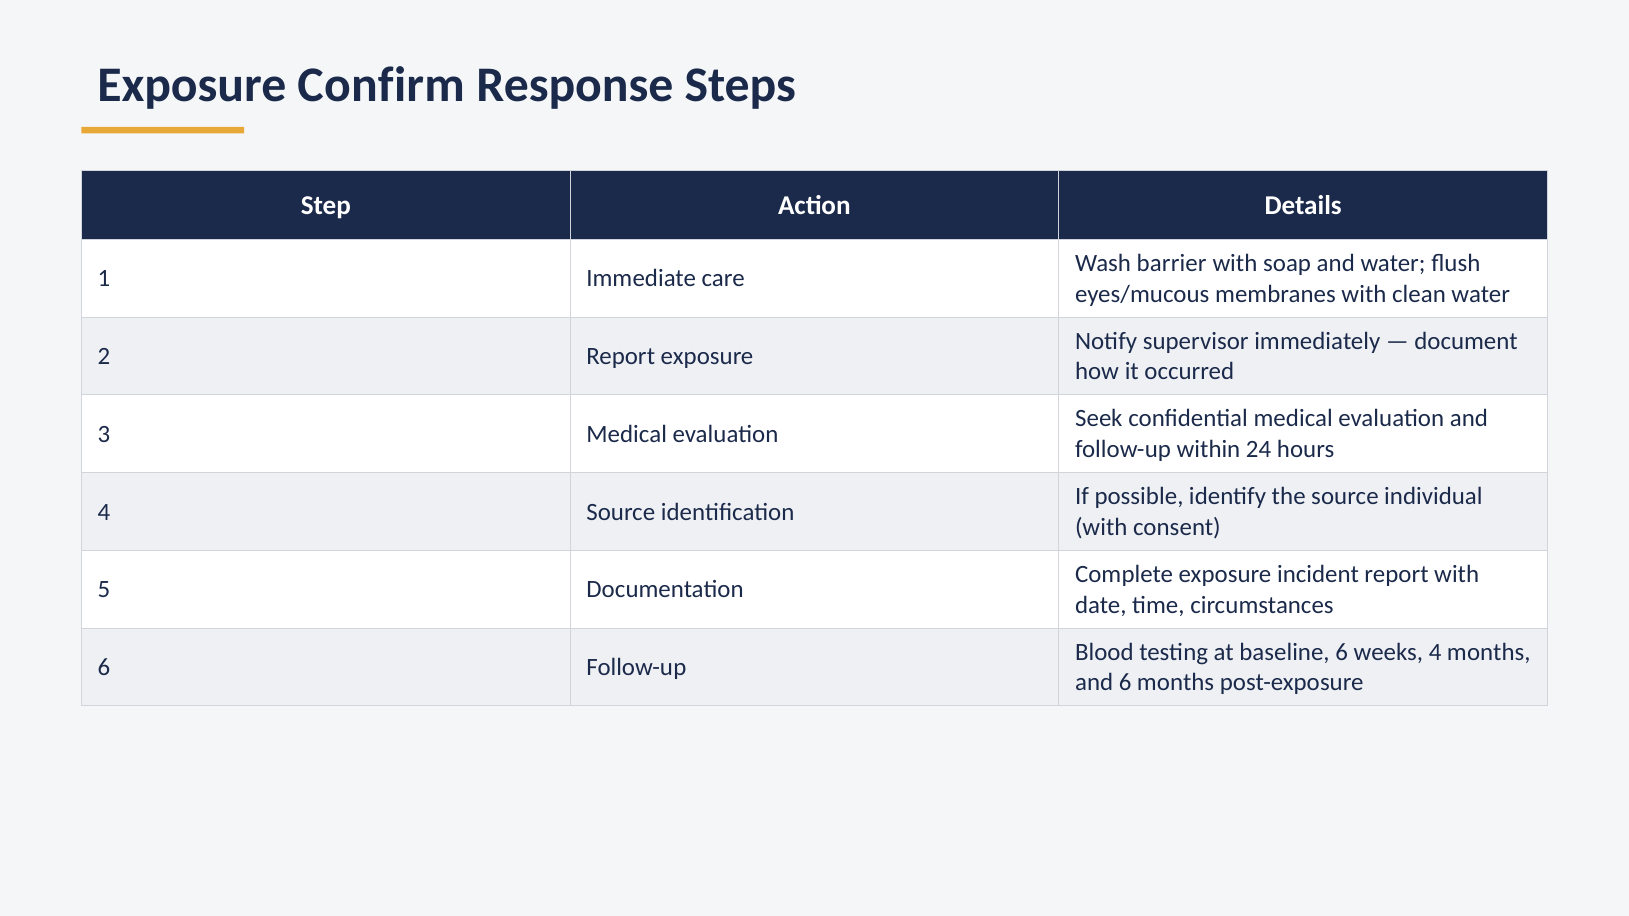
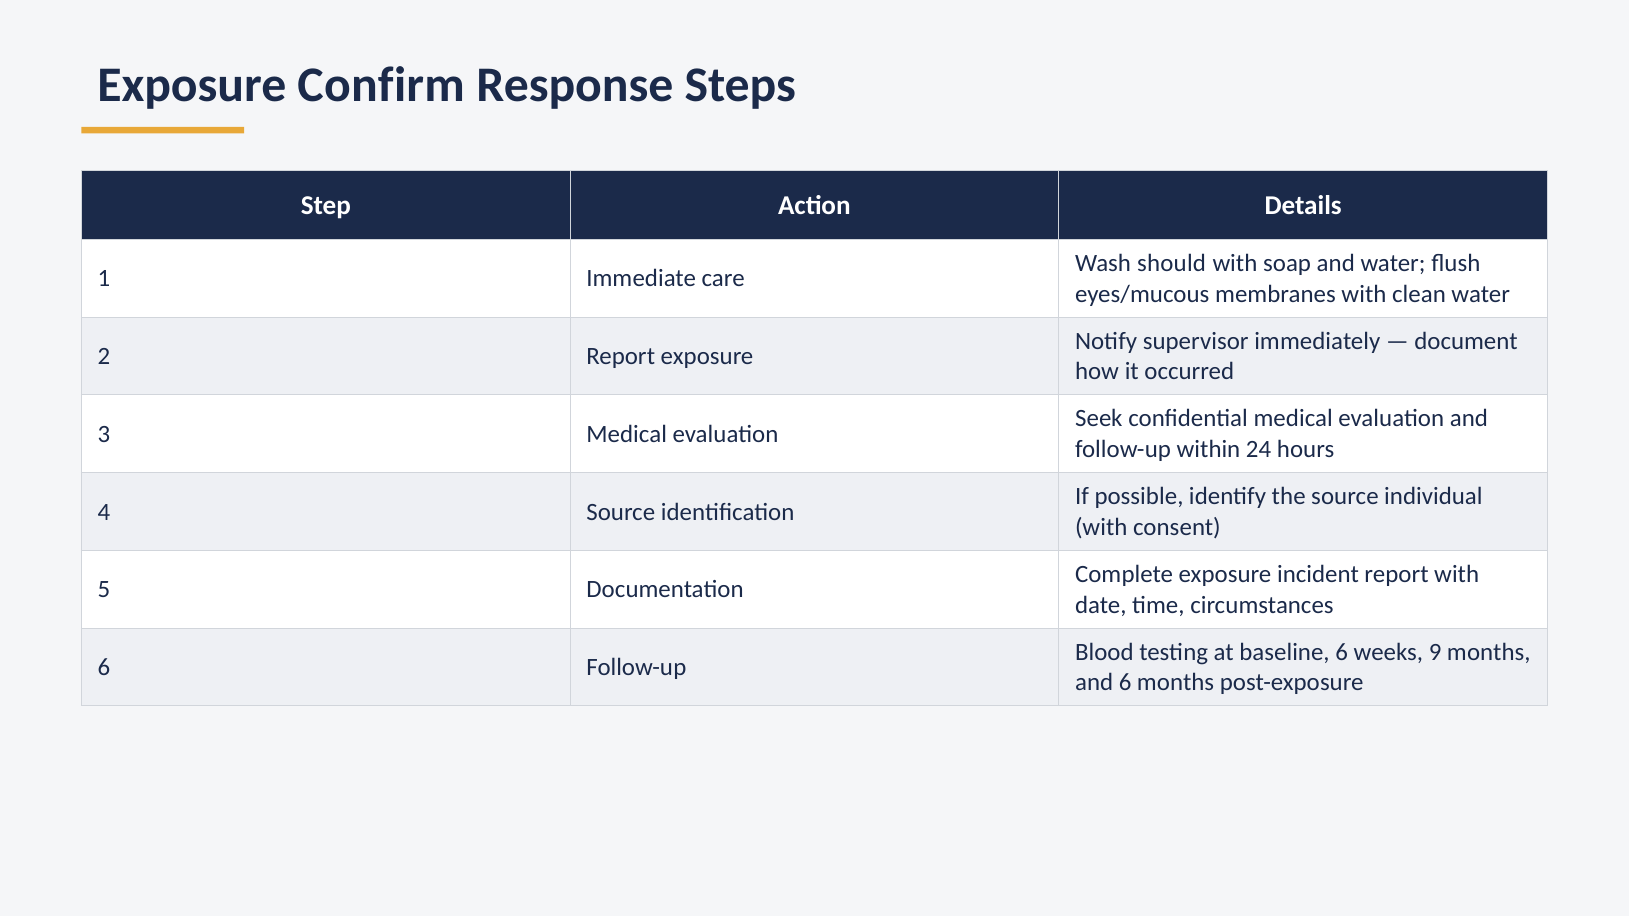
barrier: barrier -> should (1172, 263)
weeks 4: 4 -> 9 (1435, 652)
